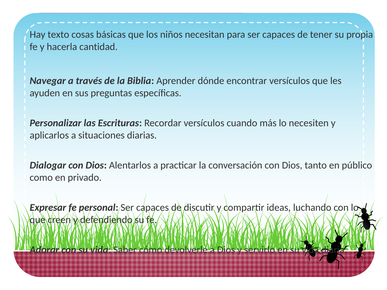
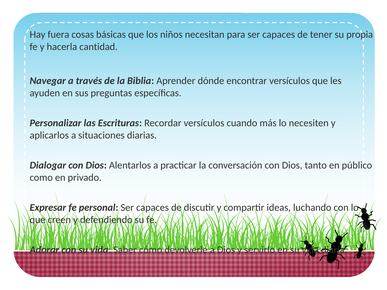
texto: texto -> fuera (58, 35)
